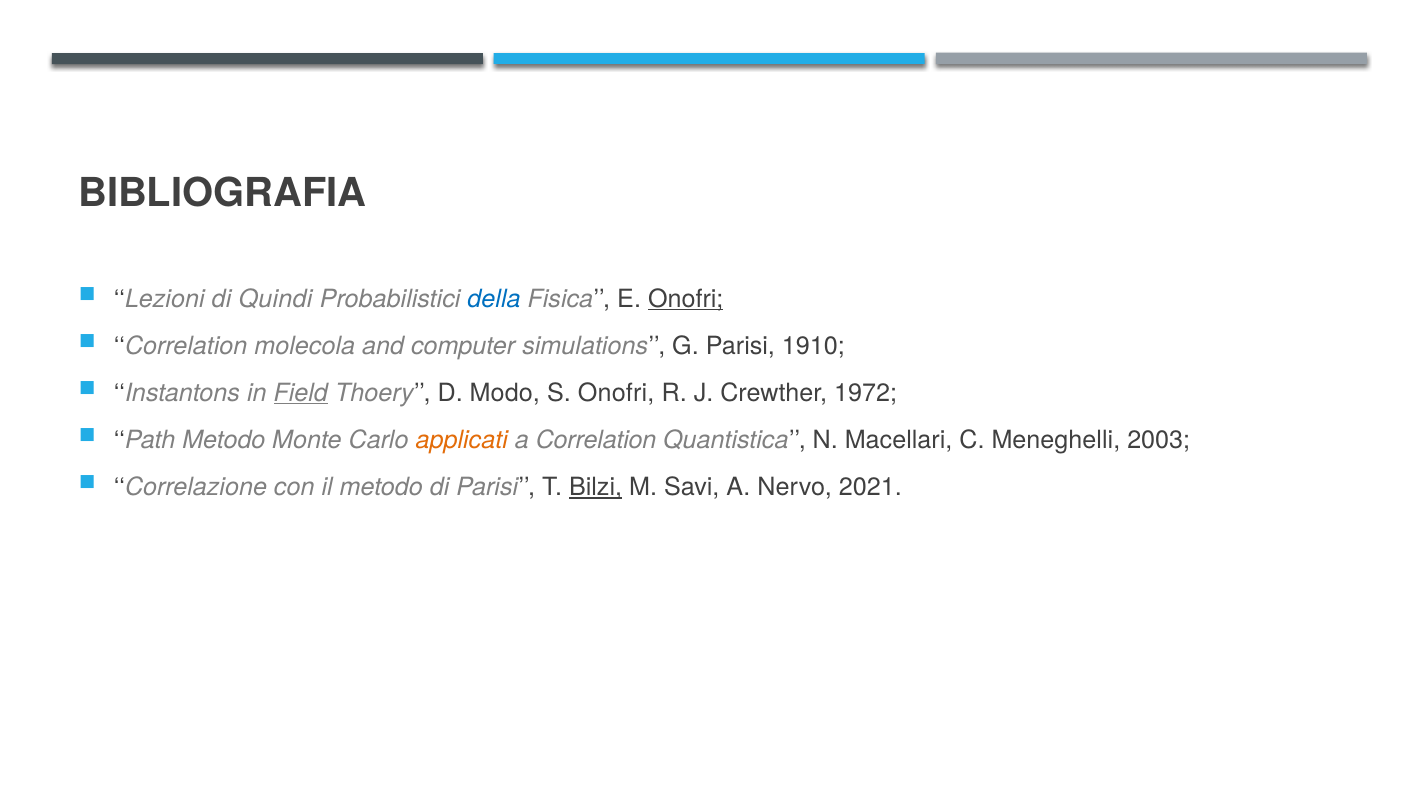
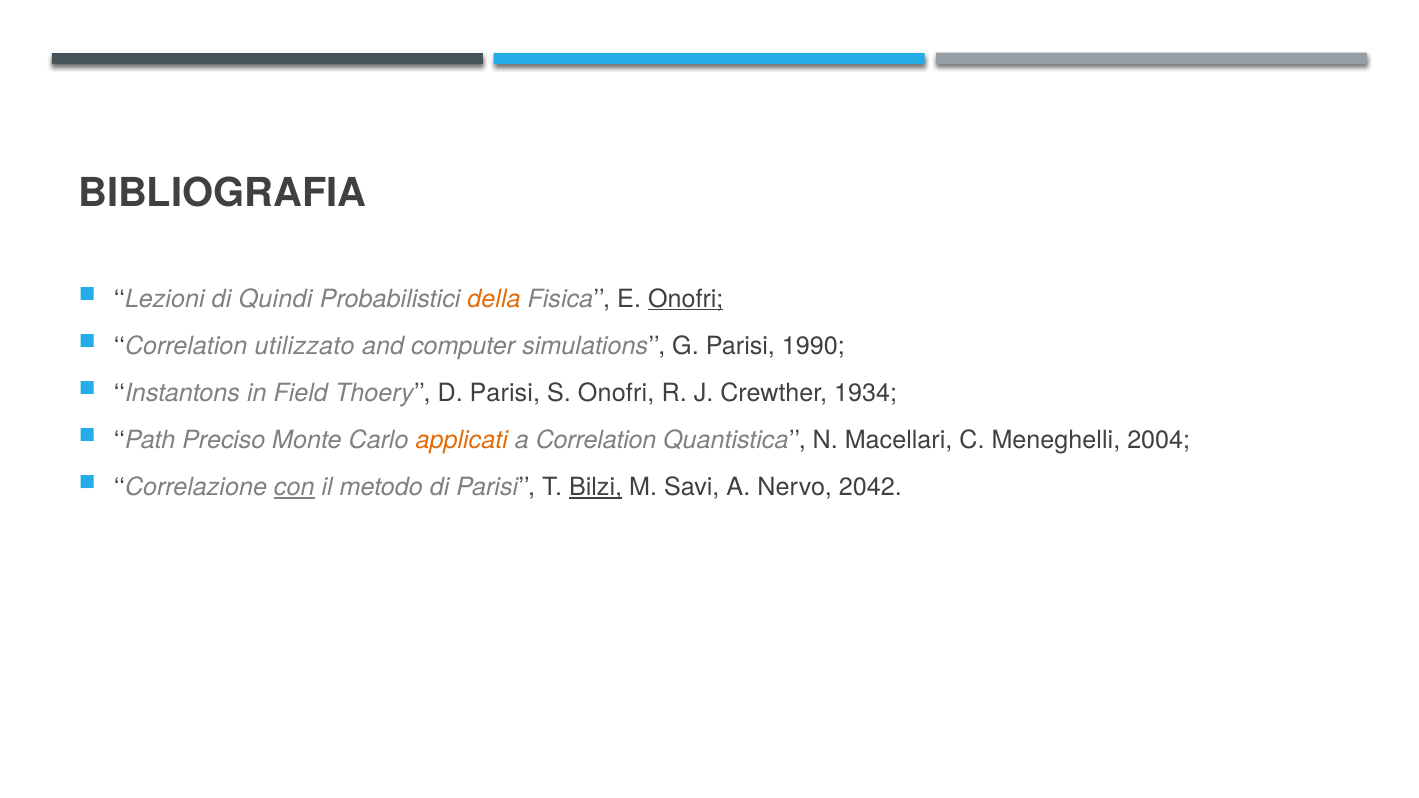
della colour: blue -> orange (494, 299)
molecola: molecola -> utilizzato (305, 346)
1910: 1910 -> 1990 (813, 346)
Field underline: present -> none (301, 393)
D Modo: Modo -> Parisi (505, 393)
1972: 1972 -> 1934 (866, 393)
Path Metodo: Metodo -> Preciso (224, 440)
2003: 2003 -> 2004 (1159, 440)
con underline: none -> present (294, 487)
2021: 2021 -> 2042 (870, 487)
